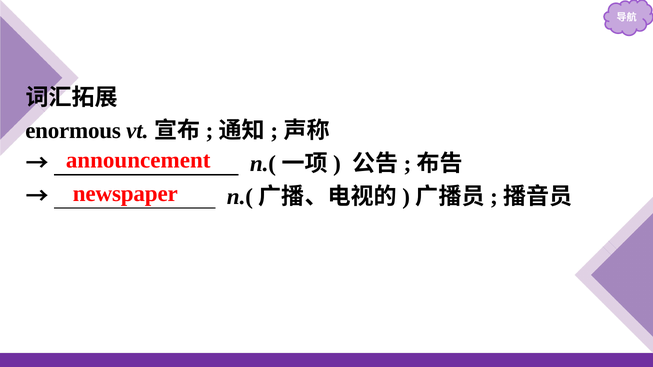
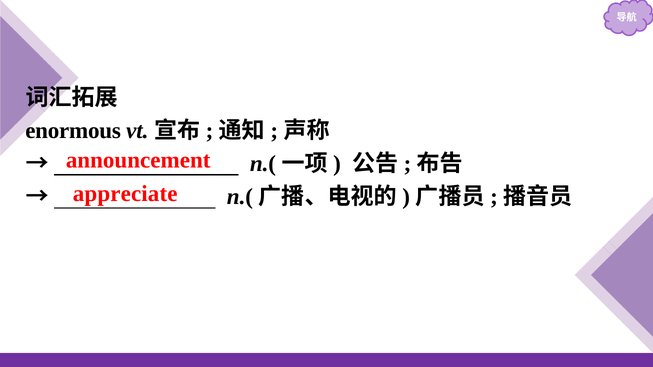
newspaper: newspaper -> appreciate (125, 194)
